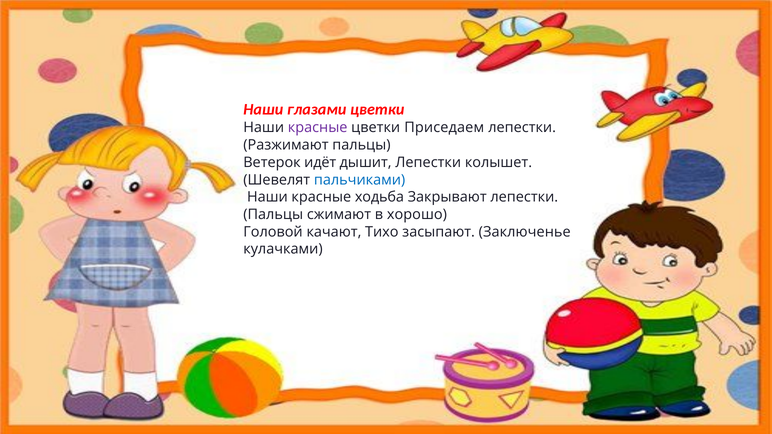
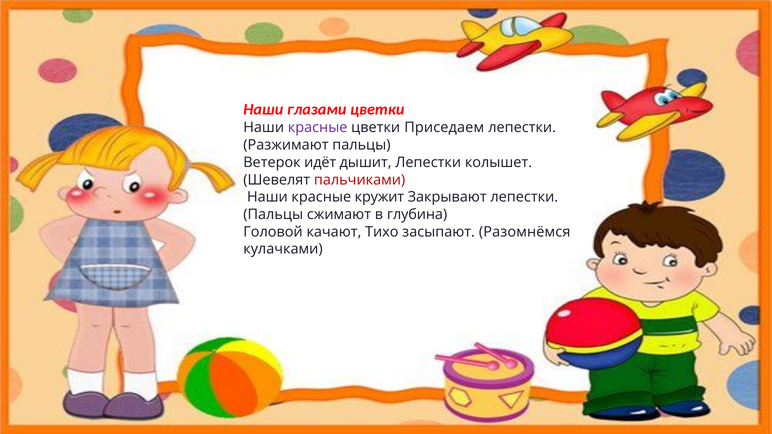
пальчиками colour: blue -> red (360, 180)
ходьба: ходьба -> кружит (379, 197)
хорошо: хорошо -> глубина (417, 215)
Заключенье: Заключенье -> Разомнёмся (525, 232)
